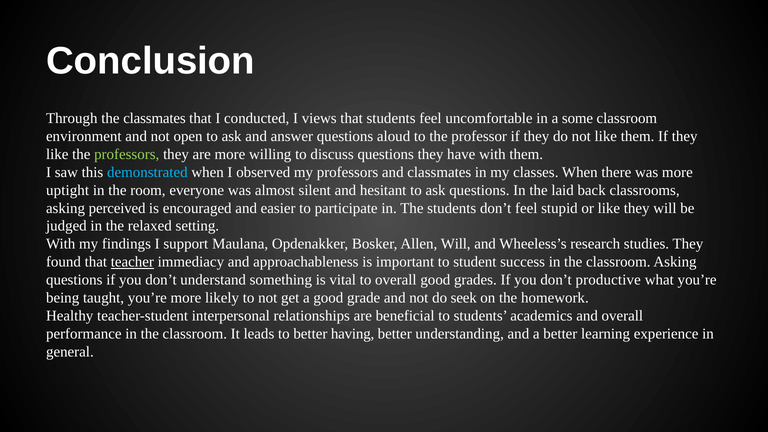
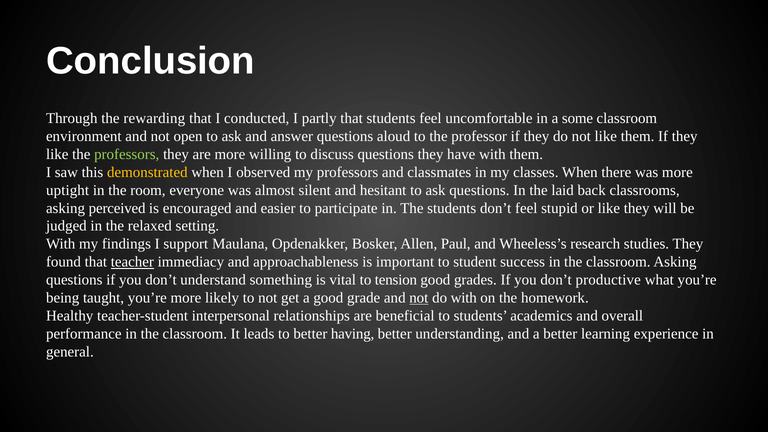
the classmates: classmates -> rewarding (154, 118)
views: views -> partly (319, 118)
demonstrated colour: light blue -> yellow (147, 172)
Allen Will: Will -> Paul (456, 244)
to overall: overall -> tension (396, 280)
not underline: none -> present (419, 298)
do seek: seek -> with (464, 298)
